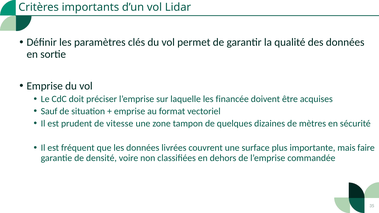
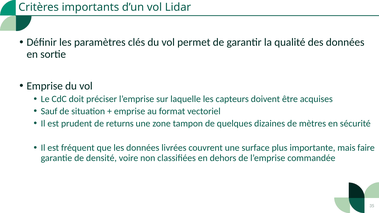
financée: financée -> capteurs (232, 99)
vitesse: vitesse -> returns (120, 124)
